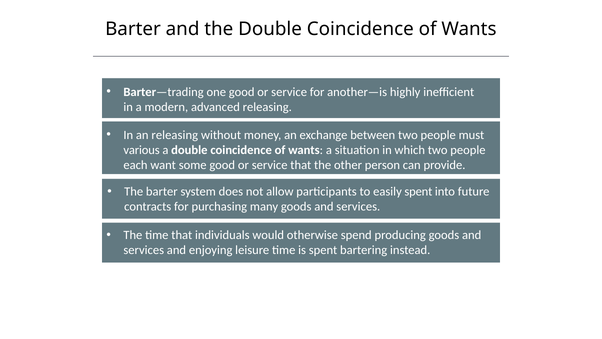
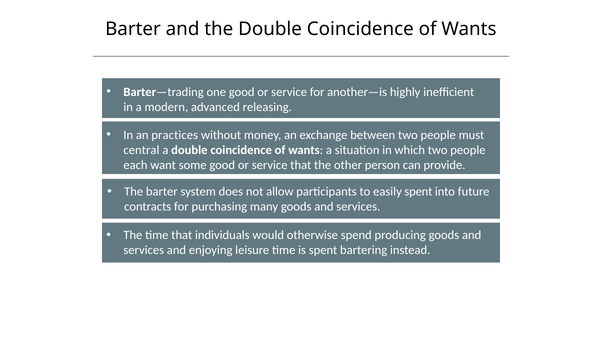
an releasing: releasing -> practices (175, 135)
various: various -> central (141, 150)
